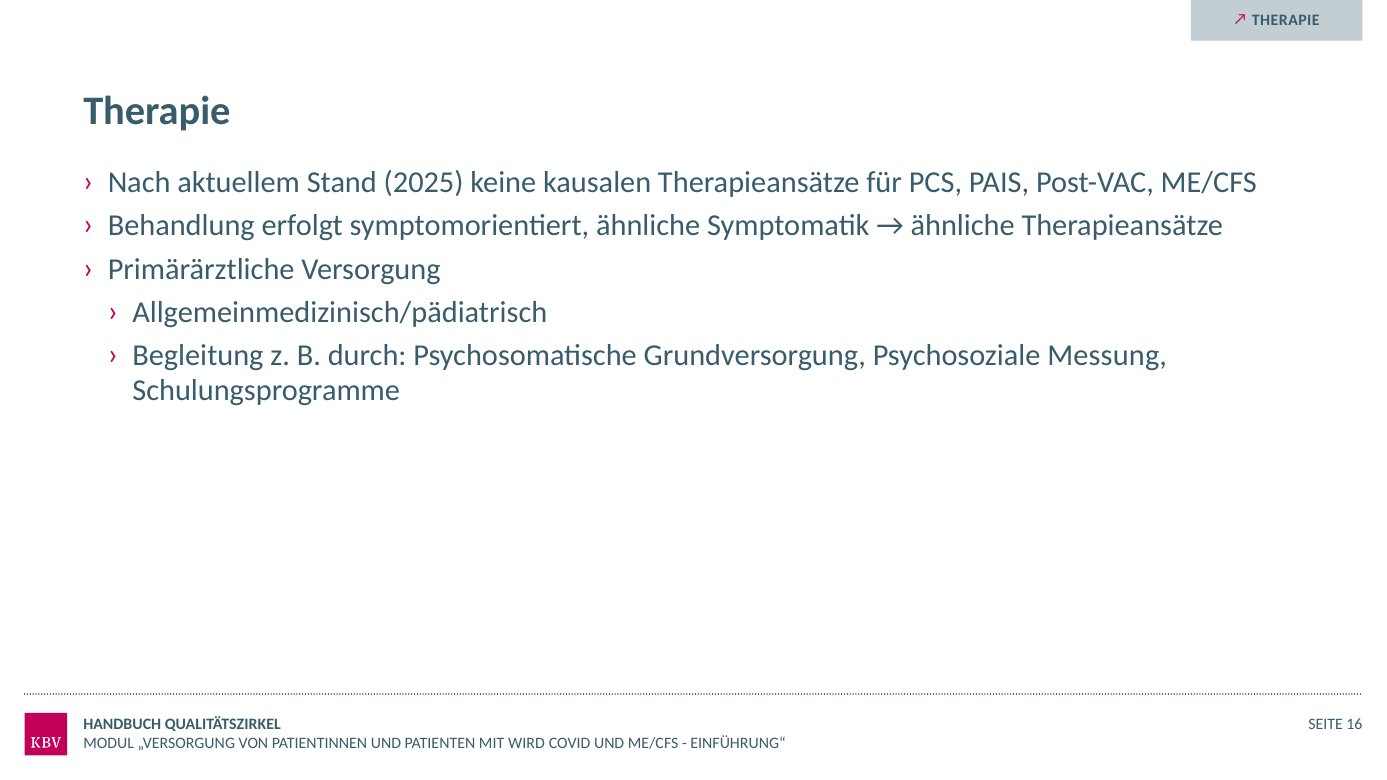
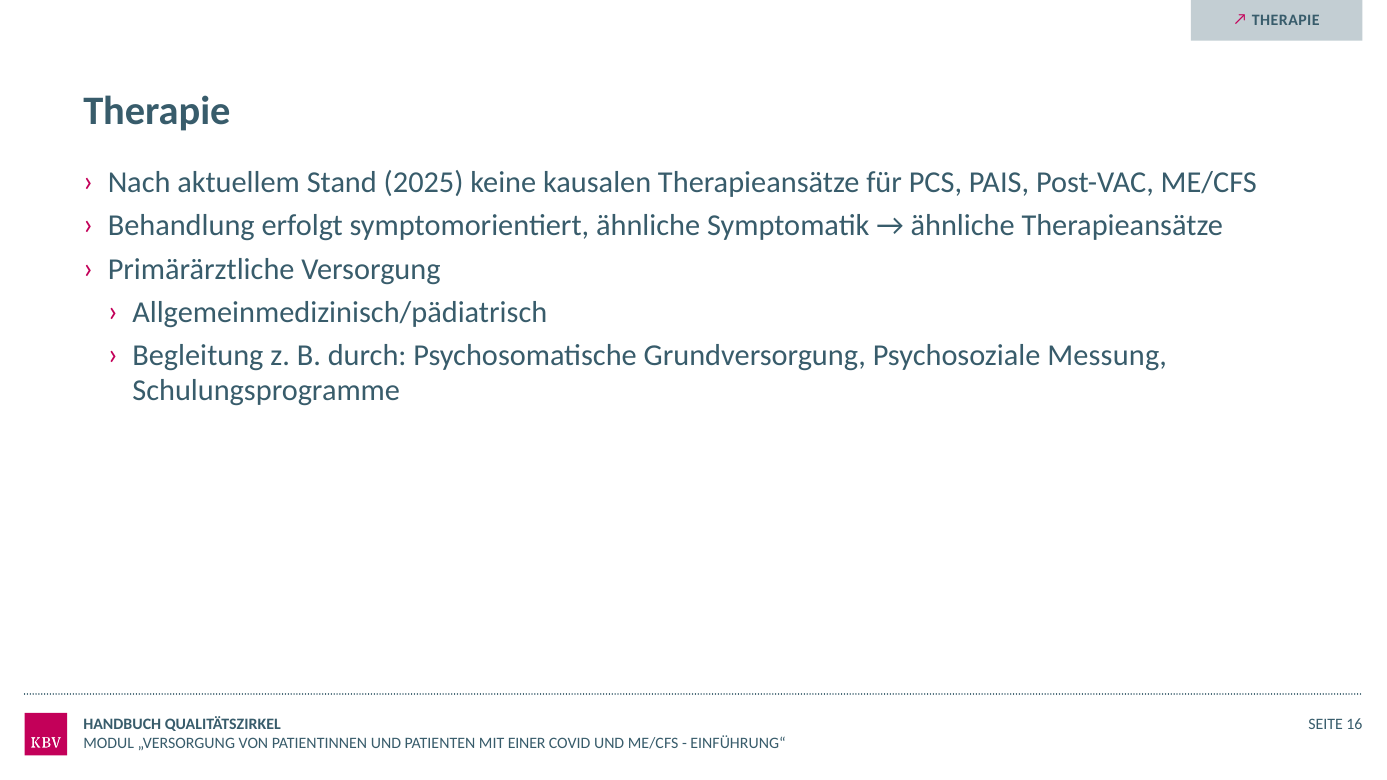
WIRD: WIRD -> EINER (527, 743)
